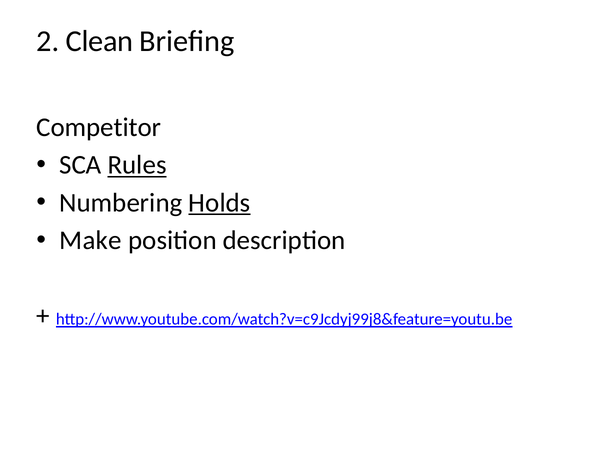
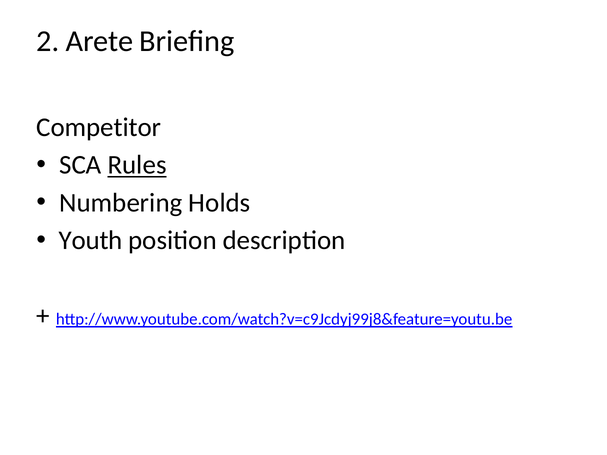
Clean: Clean -> Arete (100, 41)
Holds underline: present -> none (219, 203)
Make: Make -> Youth (91, 241)
